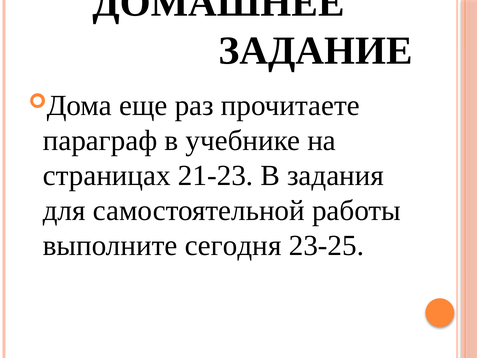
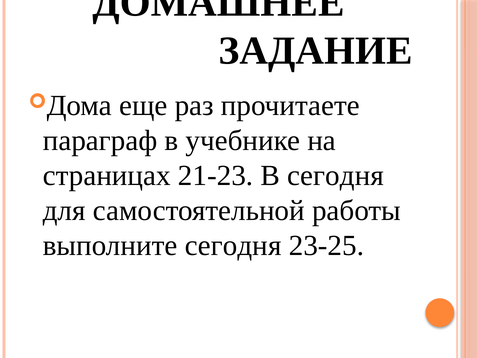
В задания: задания -> сегодня (335, 175)
